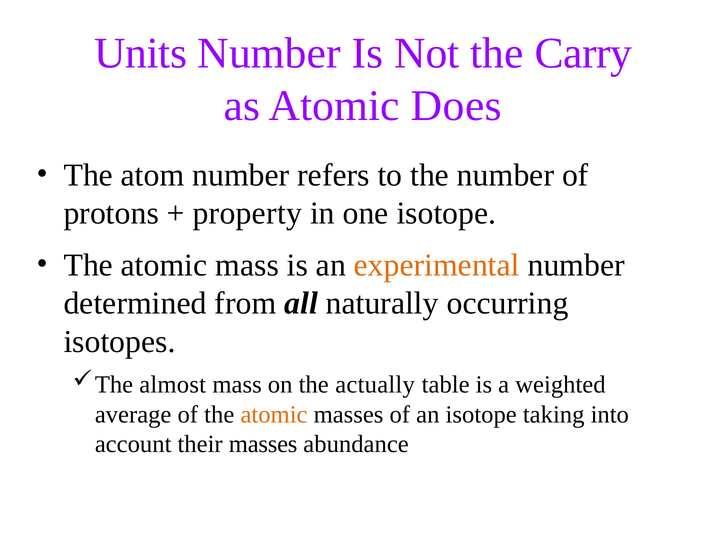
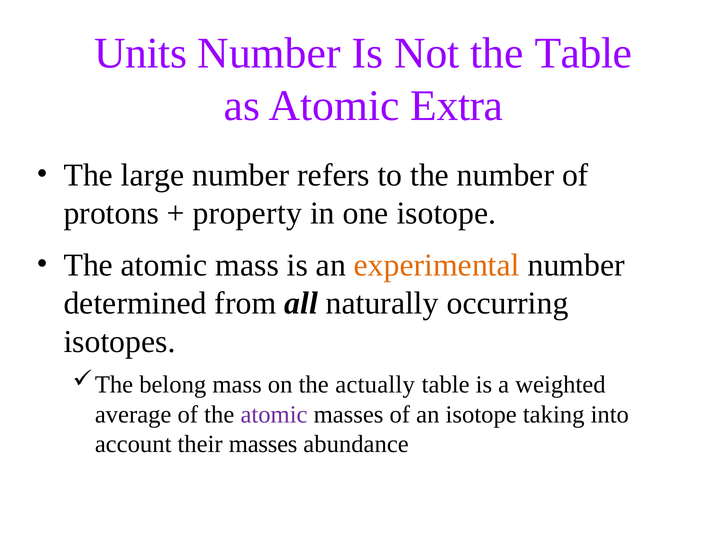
the Carry: Carry -> Table (583, 53)
Does: Does -> Extra (457, 106)
atom: atom -> large (153, 175)
almost: almost -> belong (173, 384)
atomic colour: orange -> purple (274, 414)
